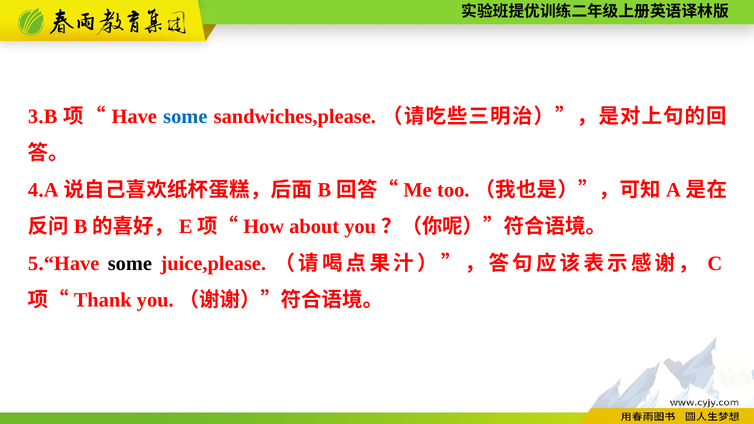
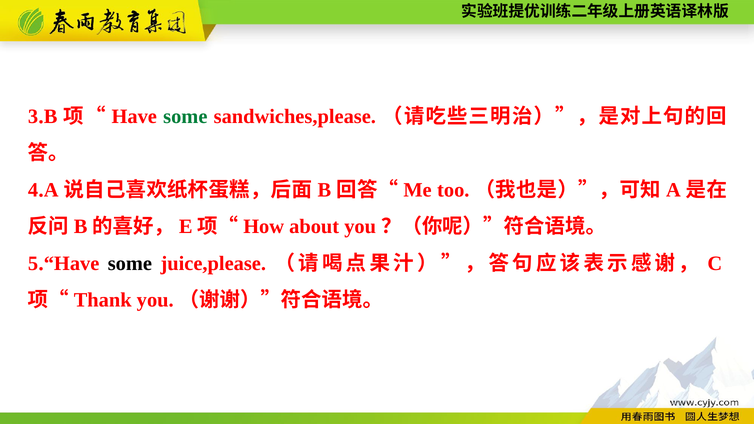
some colour: blue -> green (185, 117)
